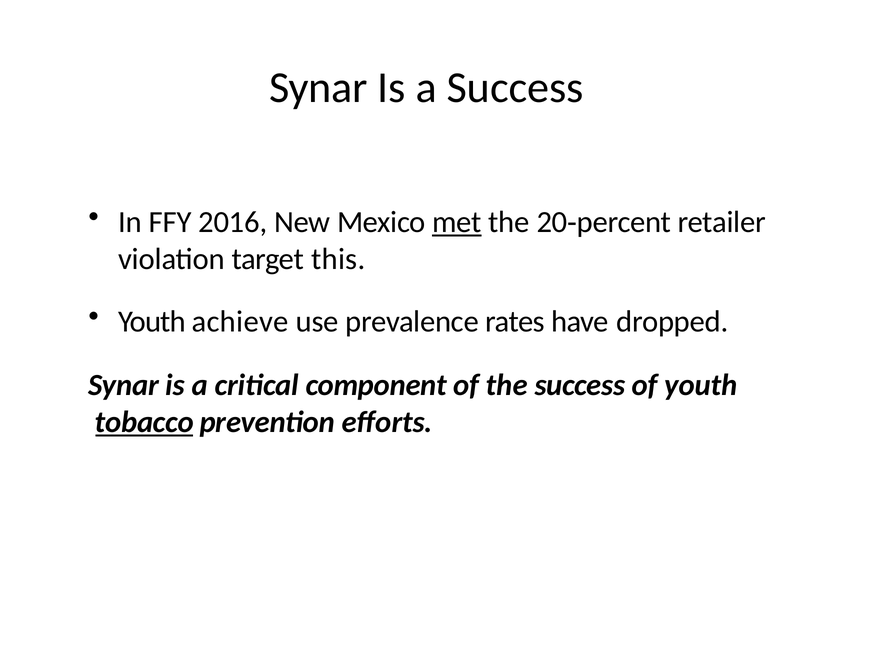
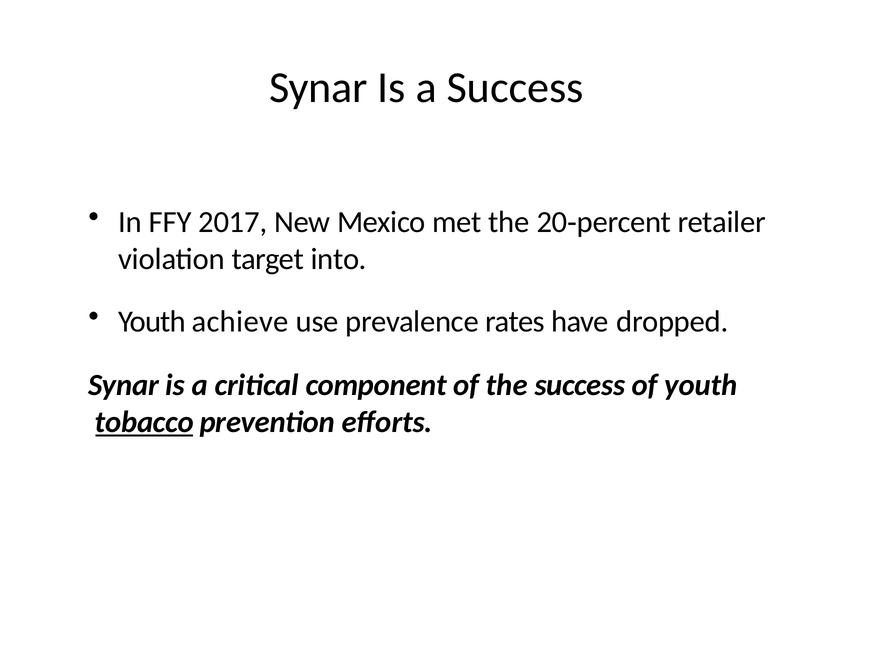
2016: 2016 -> 2017 (233, 222)
met underline: present -> none (457, 222)
this: this -> into (339, 259)
